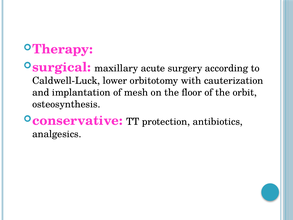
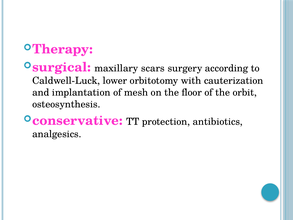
acute: acute -> scars (153, 68)
